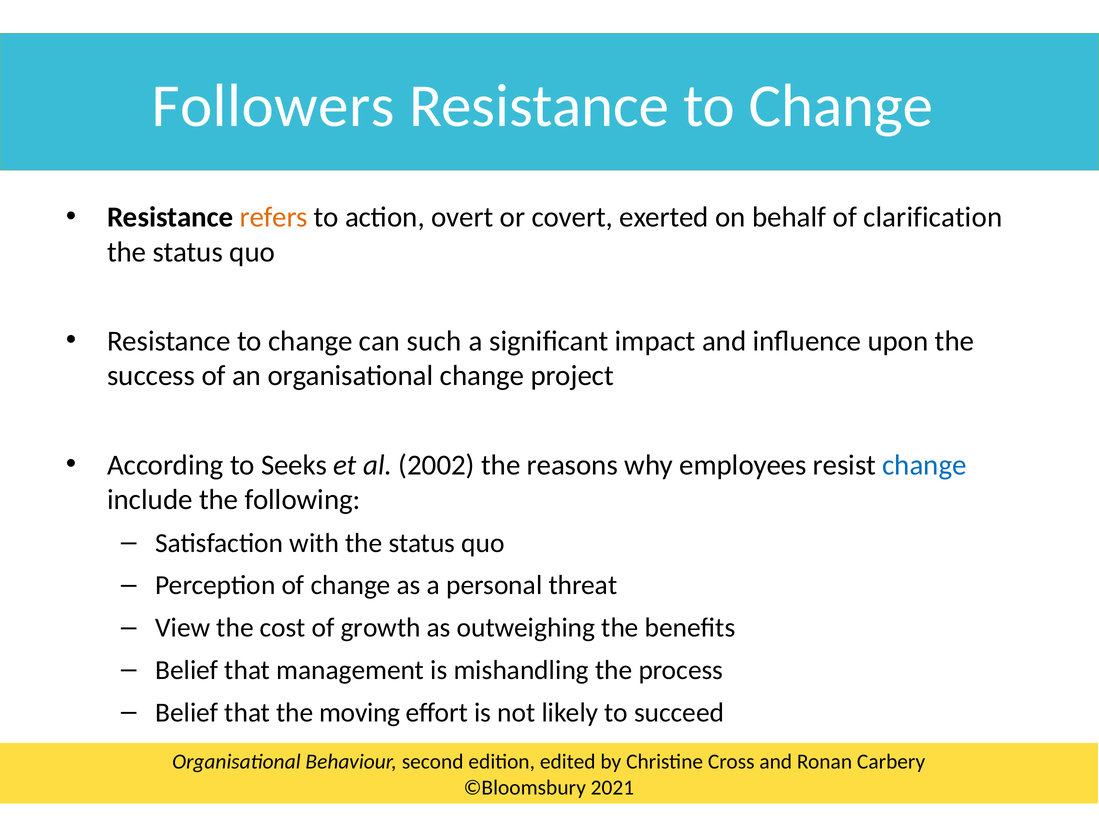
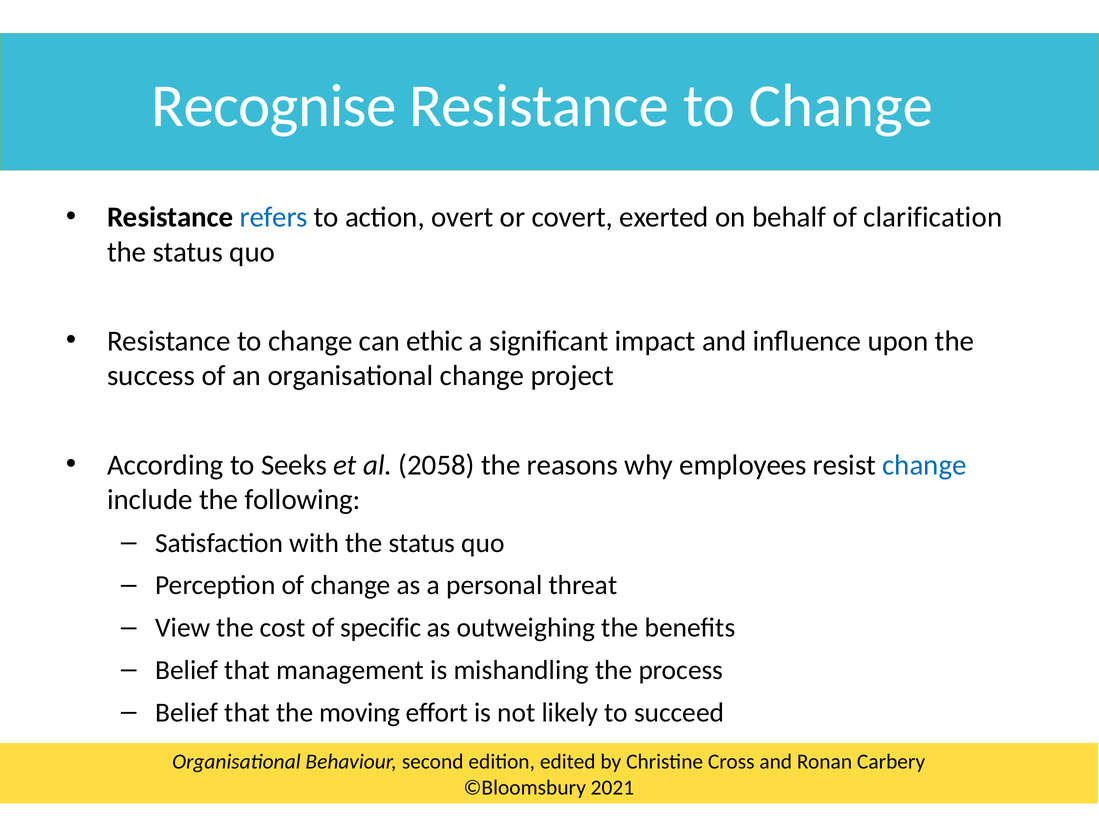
Followers: Followers -> Recognise (274, 106)
refers colour: orange -> blue (274, 217)
such: such -> ethic (435, 341)
2002: 2002 -> 2058 (437, 465)
growth: growth -> specific (381, 628)
